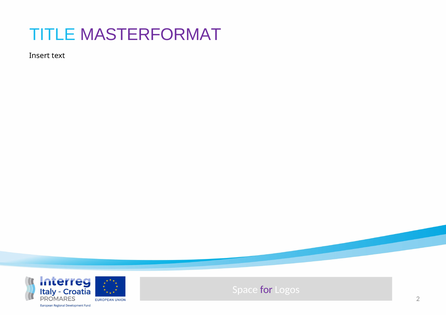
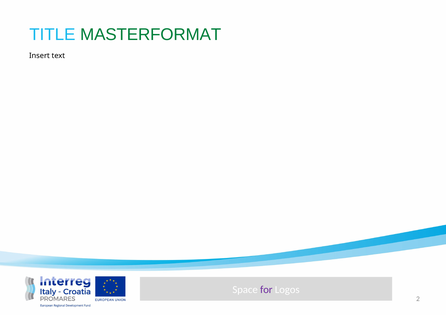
MASTERFORMAT colour: purple -> green (151, 35)
